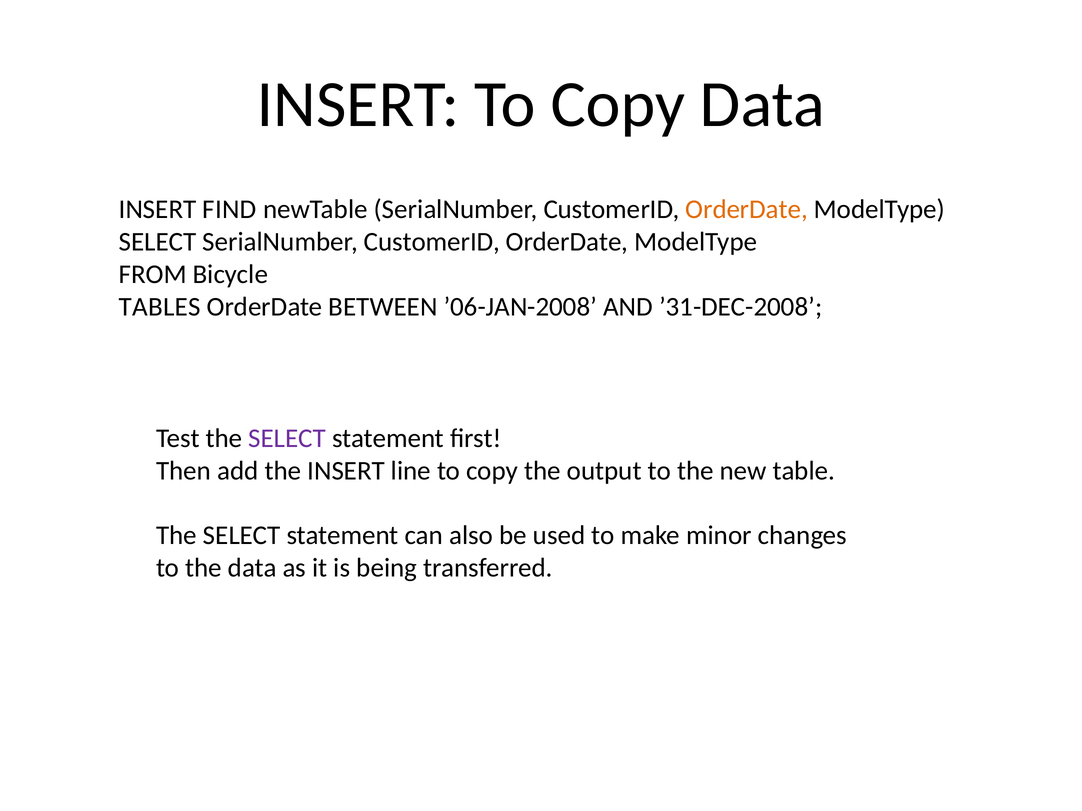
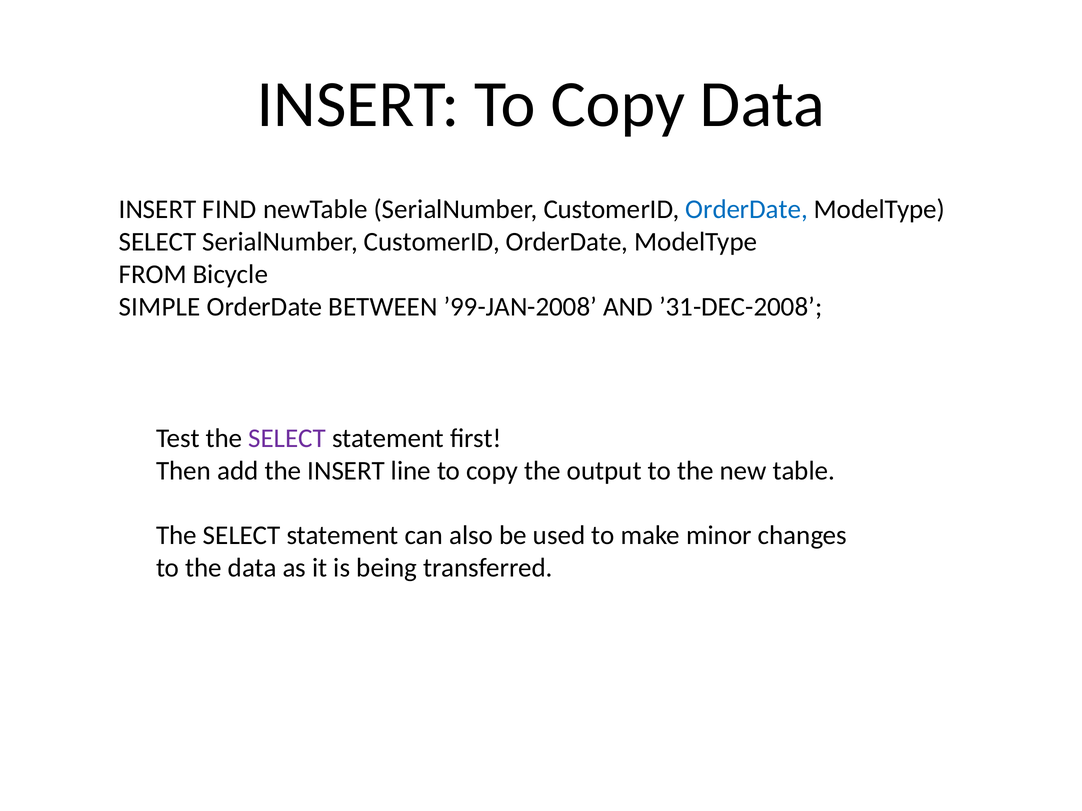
OrderDate colour: orange -> blue (747, 210)
TABLES: TABLES -> SIMPLE (160, 307)
’06-JAN-2008: ’06-JAN-2008 -> ’99-JAN-2008 (520, 307)
